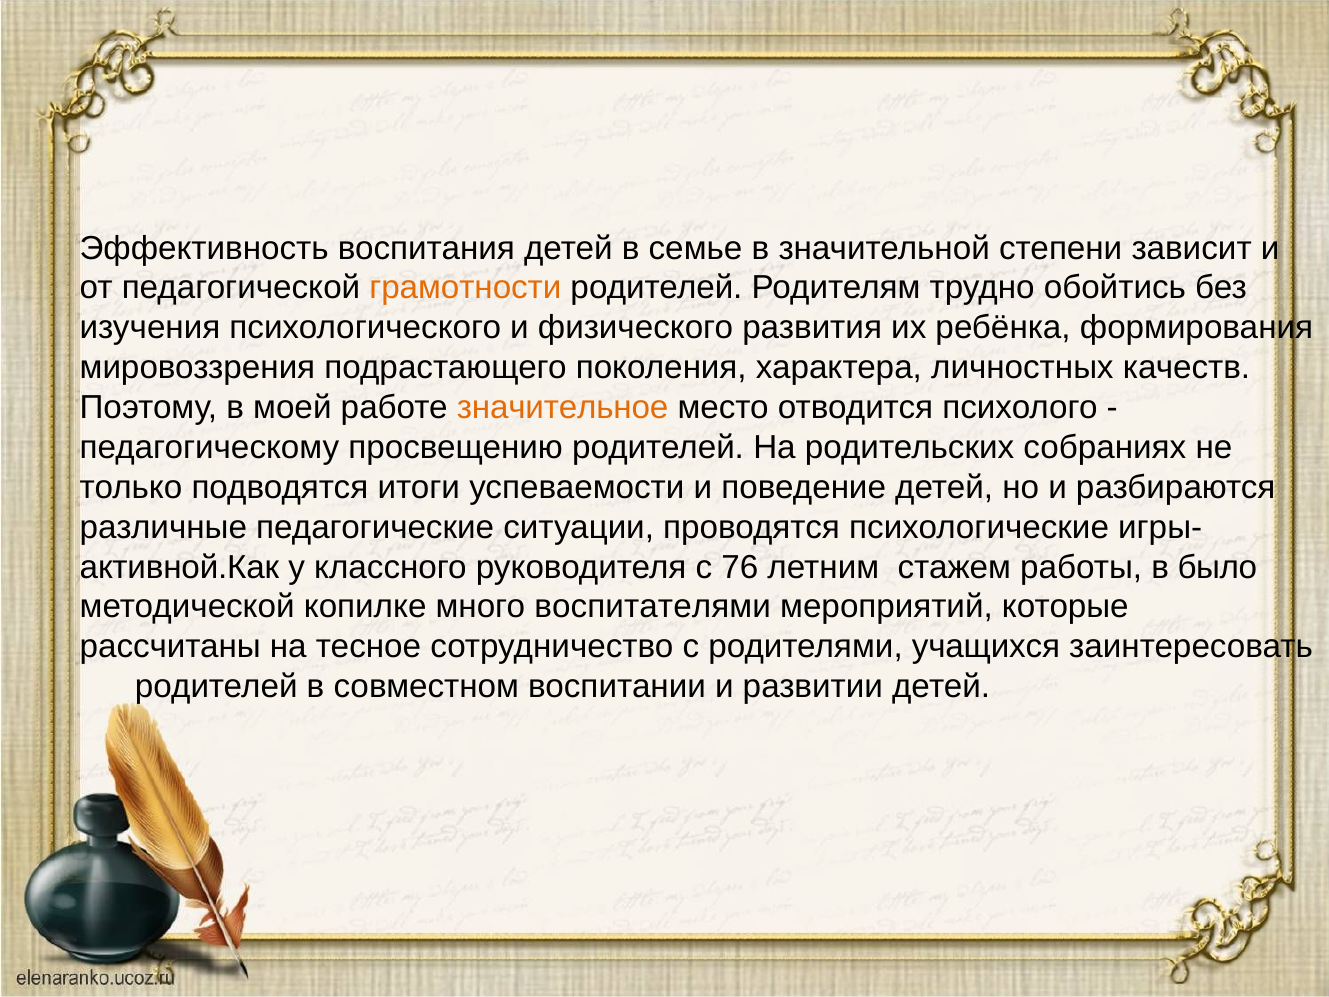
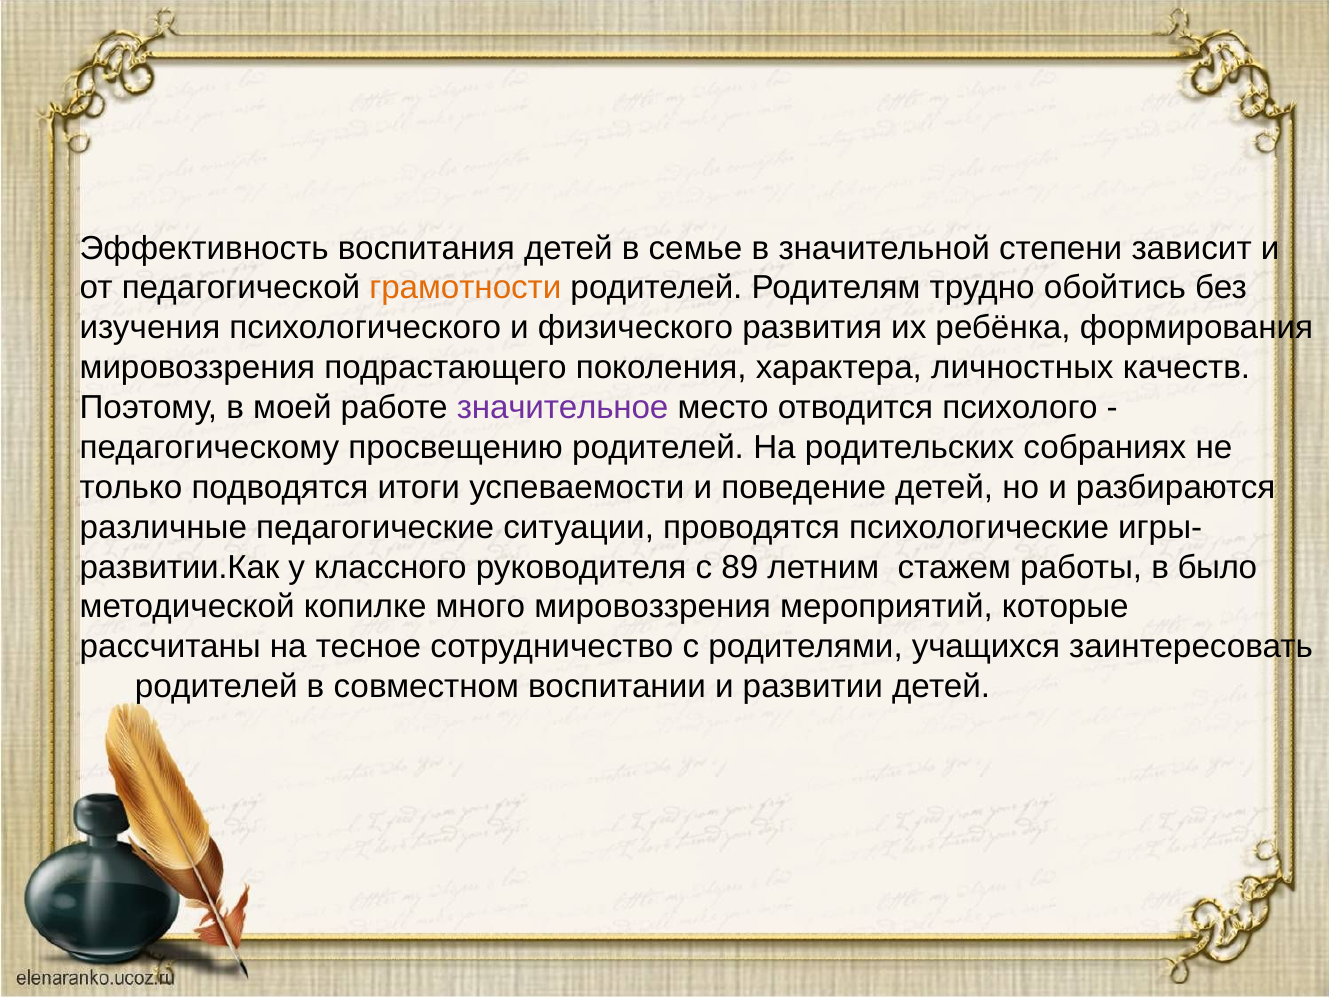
значительное colour: orange -> purple (563, 408)
активной.Как: активной.Как -> развитии.Как (180, 567)
76: 76 -> 89 (740, 567)
много воспитателями: воспитателями -> мировоззрения (653, 607)
